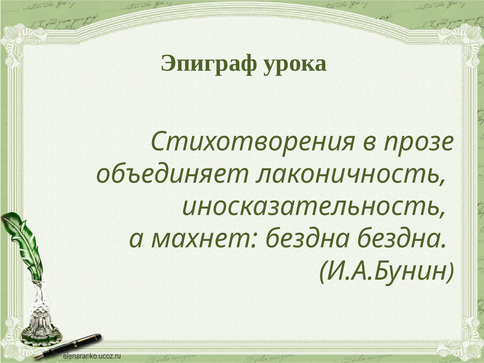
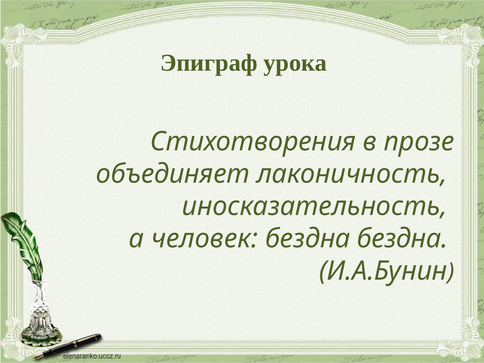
махнет: махнет -> человек (205, 239)
